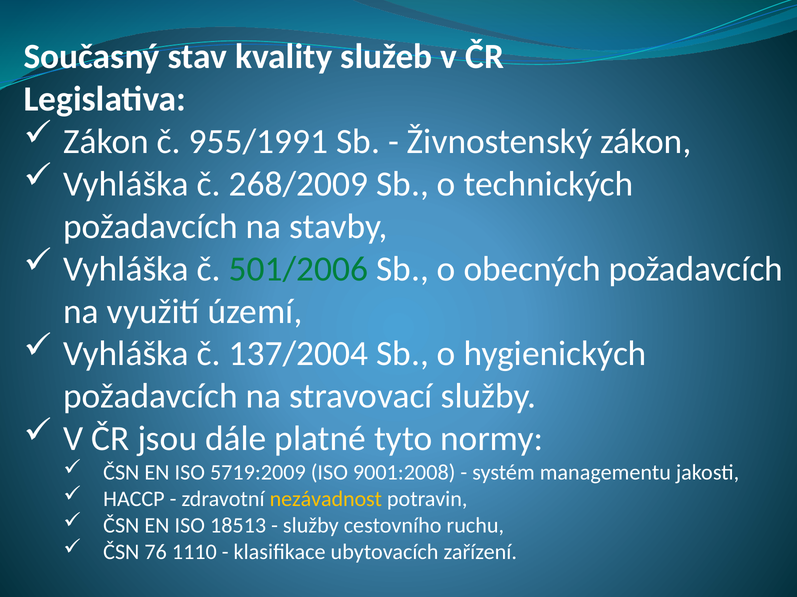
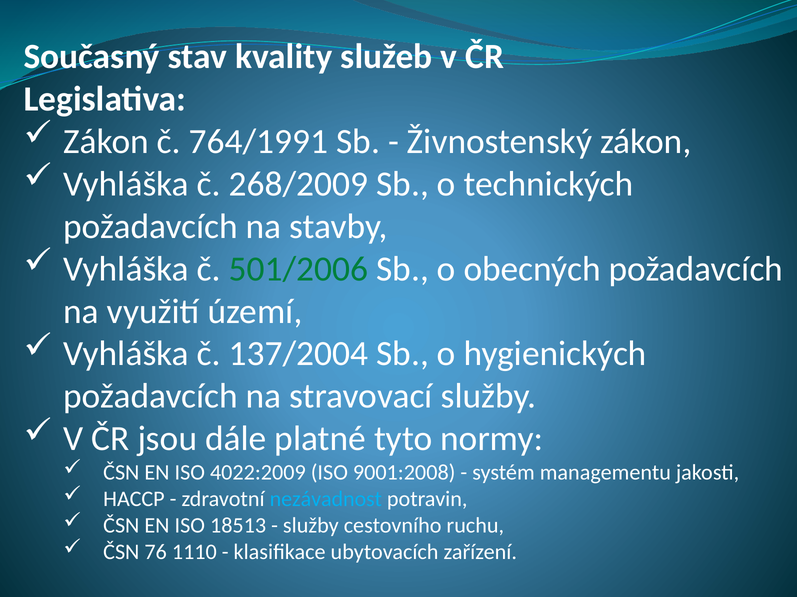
955/1991: 955/1991 -> 764/1991 (259, 142)
5719:2009: 5719:2009 -> 4022:2009 (258, 473)
nezávadnost colour: yellow -> light blue (326, 499)
